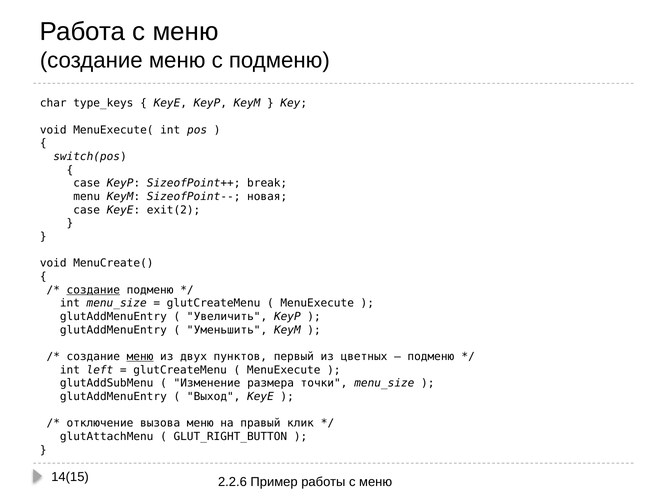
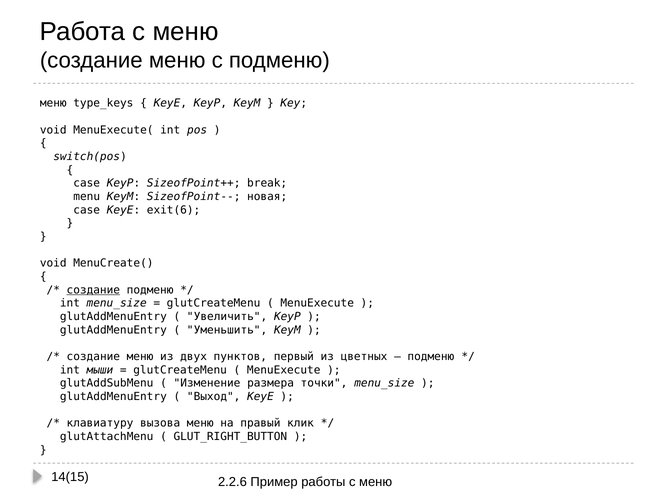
char: char -> меню (53, 103)
exit(2: exit(2 -> exit(6 (174, 210)
меню underline: present -> none (140, 357)
left: left -> мыши (100, 370)
отключение: отключение -> клавиатуру (100, 423)
